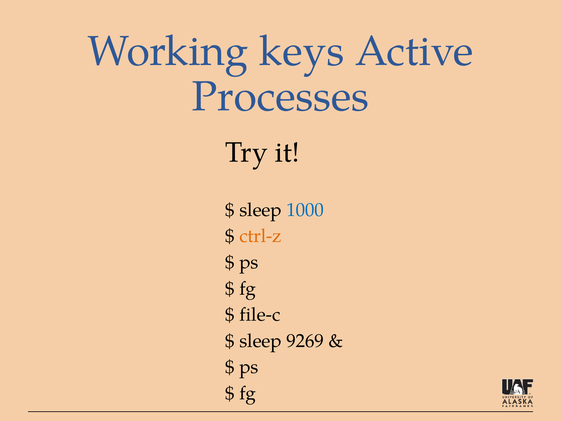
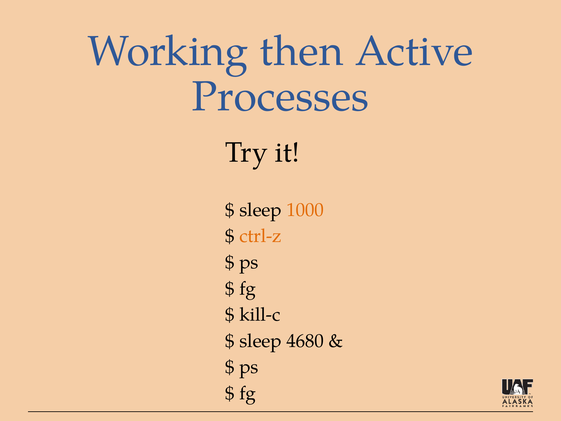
keys: keys -> then (302, 51)
1000 colour: blue -> orange (305, 210)
file-c: file-c -> kill-c (260, 315)
9269: 9269 -> 4680 (305, 341)
